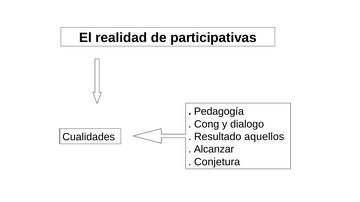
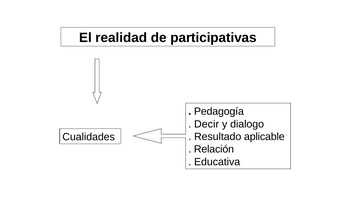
Cong: Cong -> Decir (207, 124)
aquellos: aquellos -> aplicable (264, 137)
Alcanzar: Alcanzar -> Relación (214, 150)
Conjetura: Conjetura -> Educativa (217, 162)
